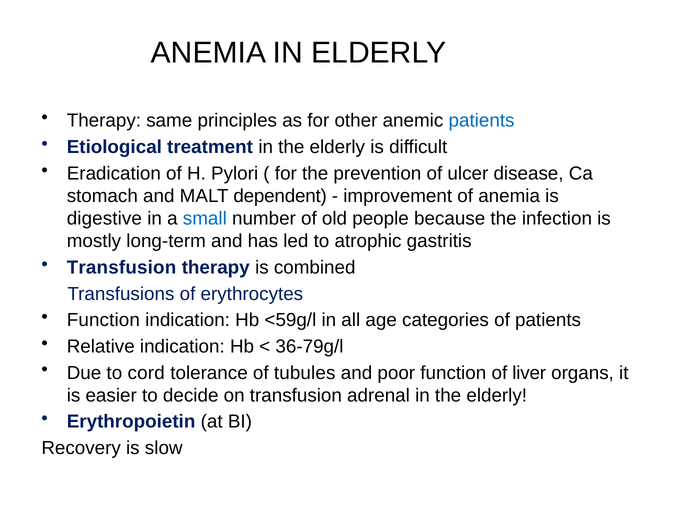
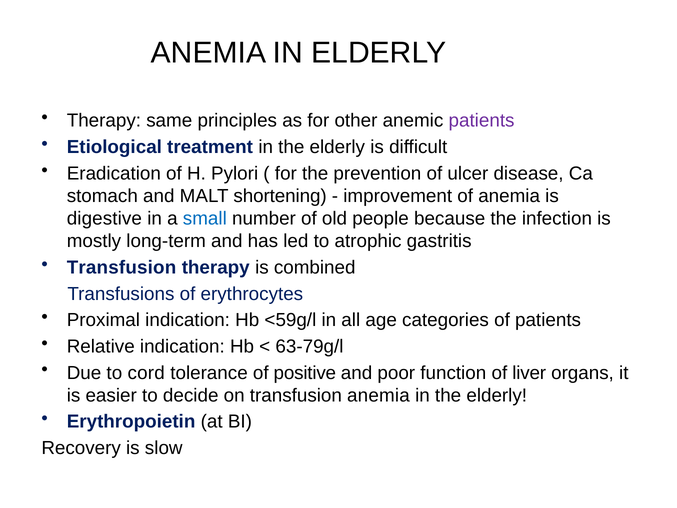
patients colour: blue -> purple (482, 121)
dependent: dependent -> shortening (280, 196)
Function: Function -> Proximal (103, 320)
36-79g/l: 36-79g/l -> 63-79g/l (309, 346)
tubules: tubules -> positive (305, 373)
transfusion adrenal: adrenal -> anemia (378, 395)
